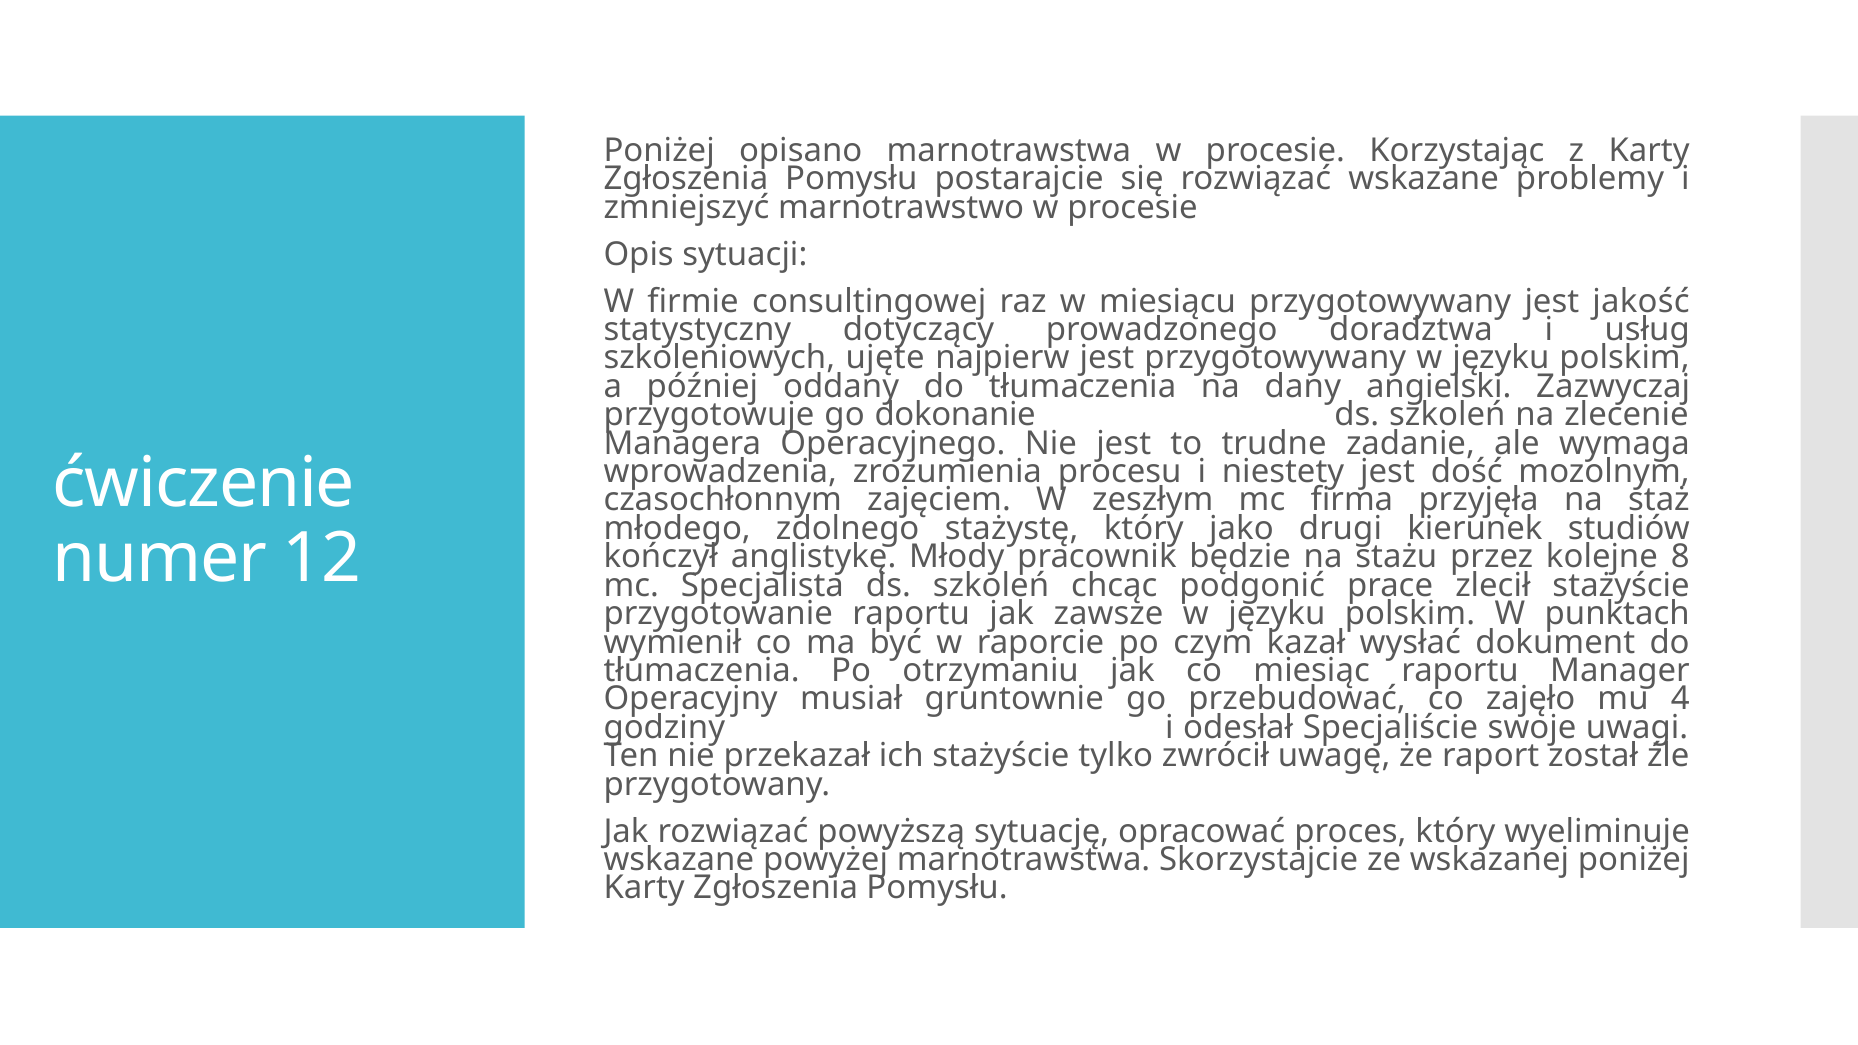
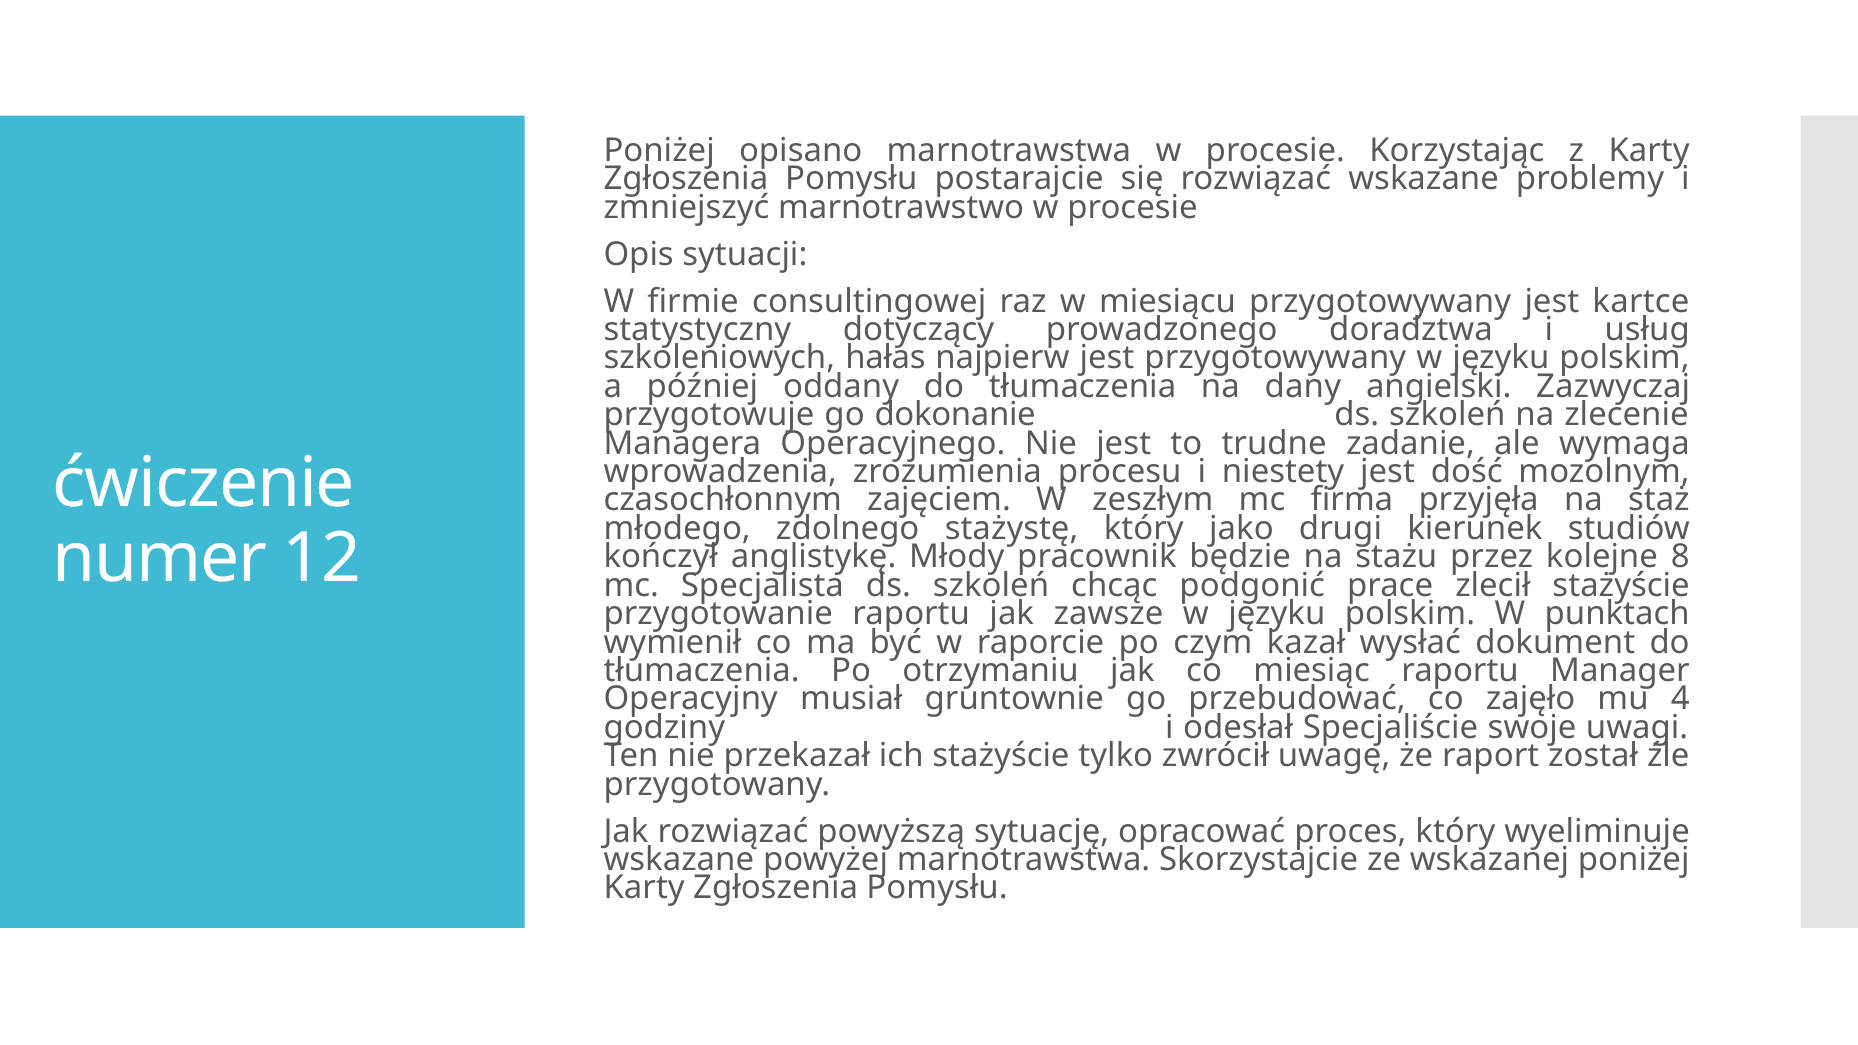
jakość: jakość -> kartce (1641, 301)
ujęte: ujęte -> hałas (885, 358)
